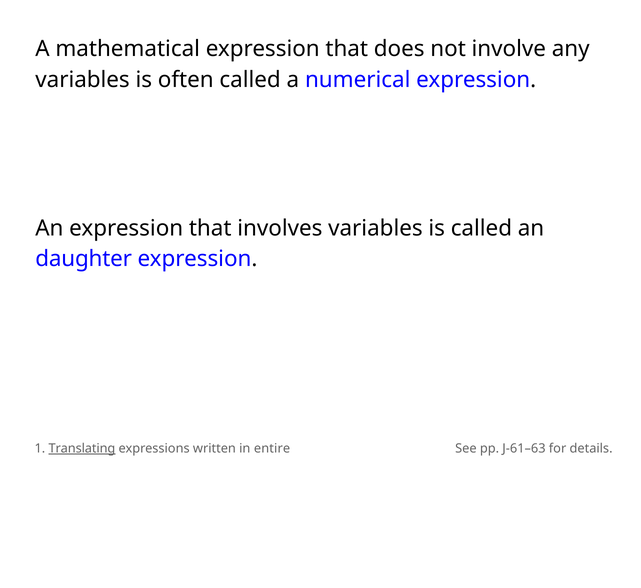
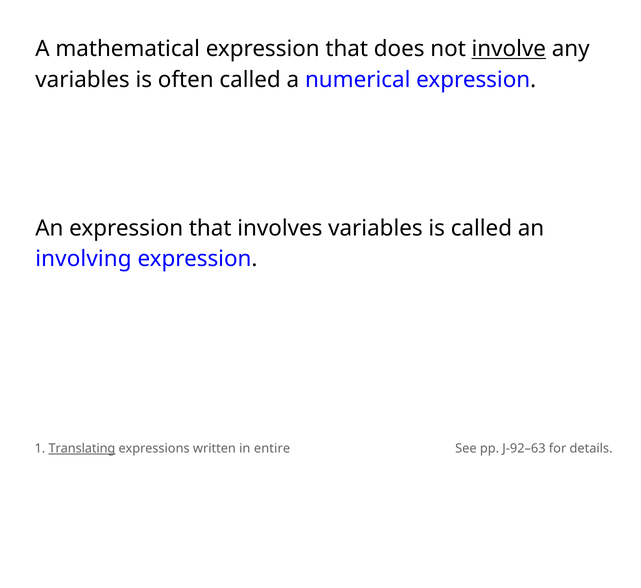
involve underline: none -> present (509, 49)
daughter: daughter -> involving (83, 259)
J-61–63: J-61–63 -> J-92–63 (524, 448)
